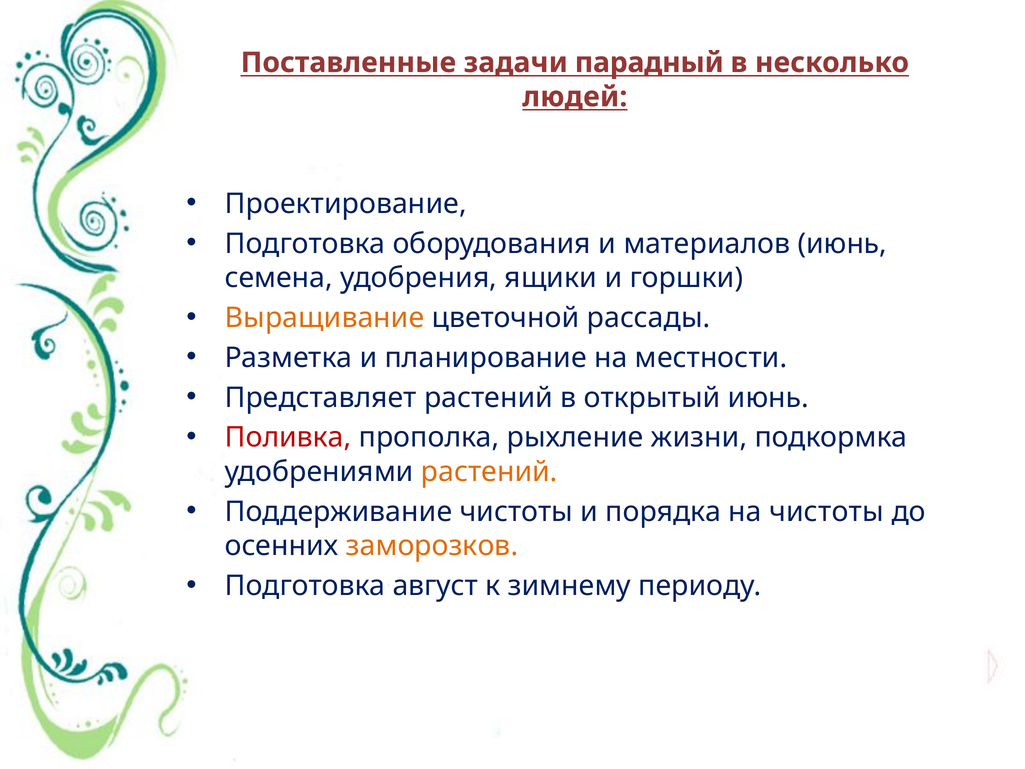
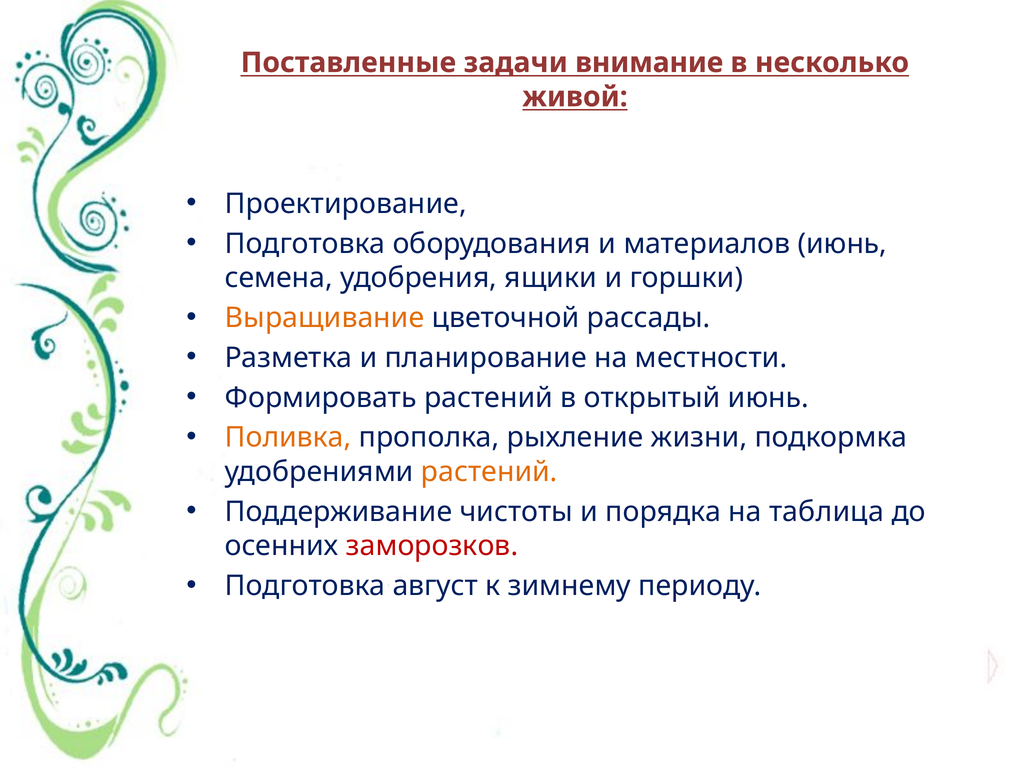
парадный: парадный -> внимание (649, 63)
людей: людей -> живой (575, 97)
Представляет: Представляет -> Формировать (321, 397)
Поливка colour: red -> orange (288, 437)
на чистоты: чистоты -> таблица (826, 512)
заморозков colour: orange -> red (432, 546)
